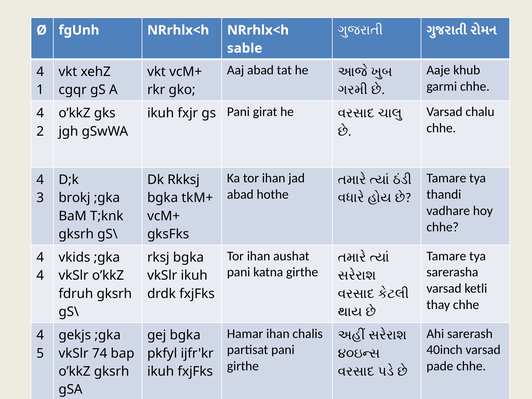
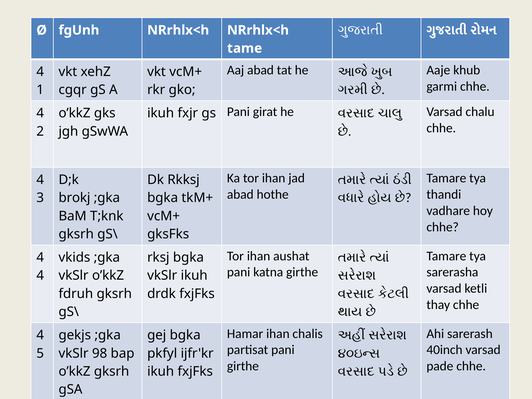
sable: sable -> tame (245, 48)
74: 74 -> 98 (100, 353)
